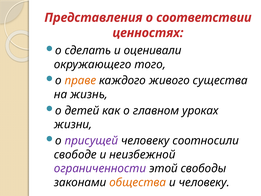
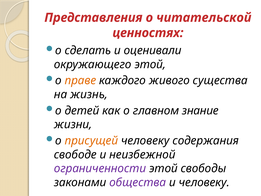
соответствии: соответствии -> читательской (204, 18)
окружающего того: того -> этой (150, 64)
уроках: уроках -> знание (200, 110)
присущей colour: purple -> orange (91, 140)
соотносили: соотносили -> содержания (206, 140)
общества colour: orange -> purple (138, 182)
